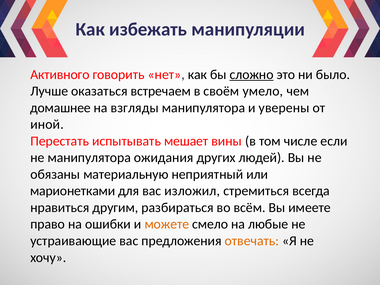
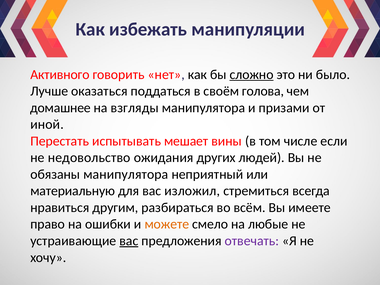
встречаем: встречаем -> поддаться (161, 91)
умело: умело -> голова (263, 91)
уверены: уверены -> призами (284, 108)
не манипулятора: манипулятора -> недовольство (89, 158)
обязаны материальную: материальную -> манипулятора (126, 174)
марионетками: марионетками -> материальную (73, 191)
вас underline: none -> present (129, 241)
отвечать colour: orange -> purple (252, 241)
